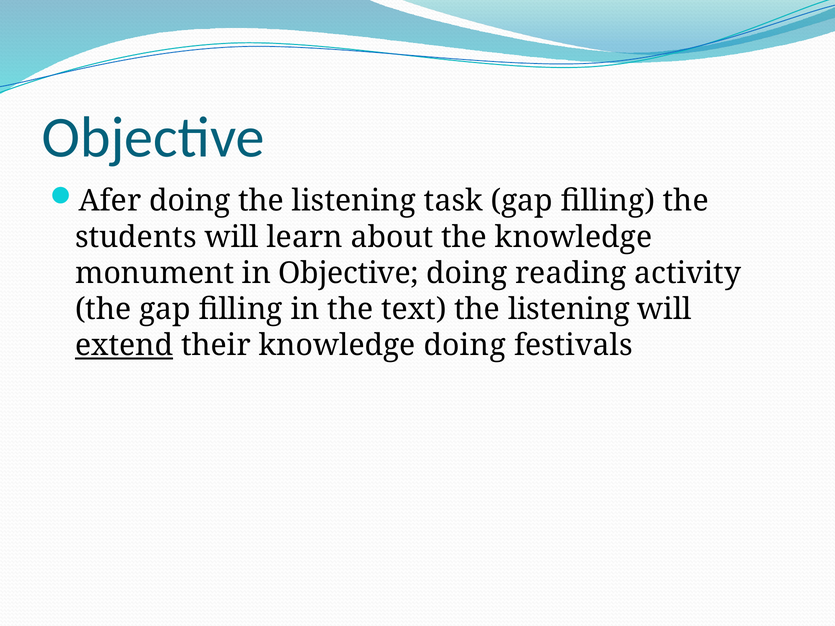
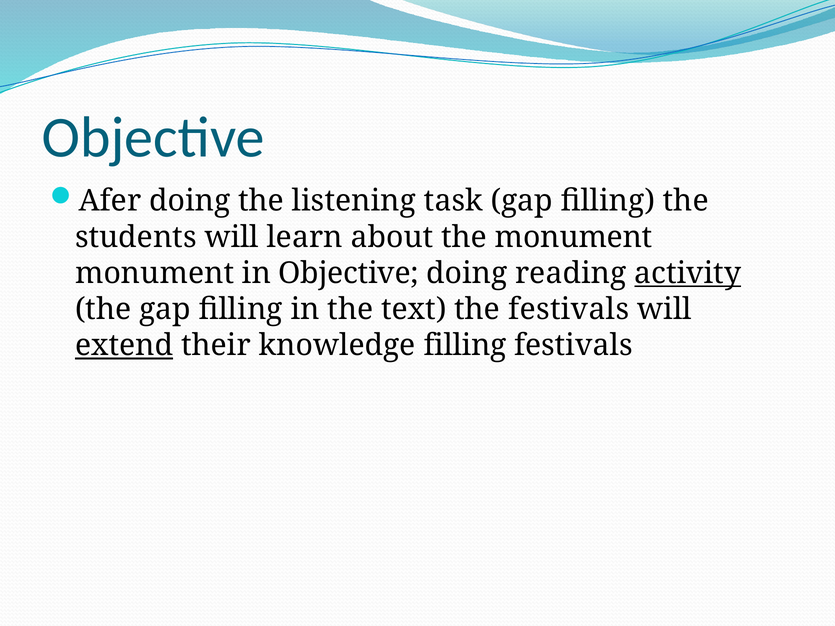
the knowledge: knowledge -> monument (574, 237)
activity underline: none -> present (688, 273)
text the listening: listening -> festivals (569, 310)
knowledge doing: doing -> filling (465, 346)
